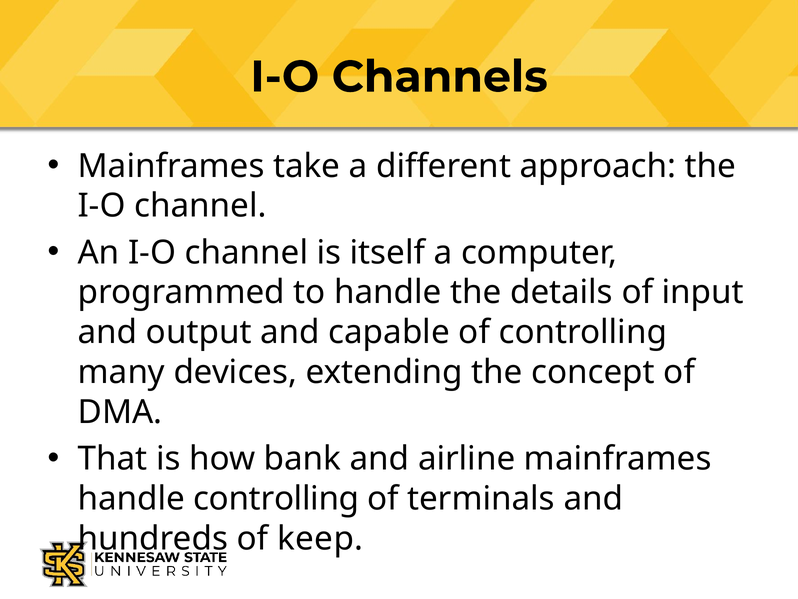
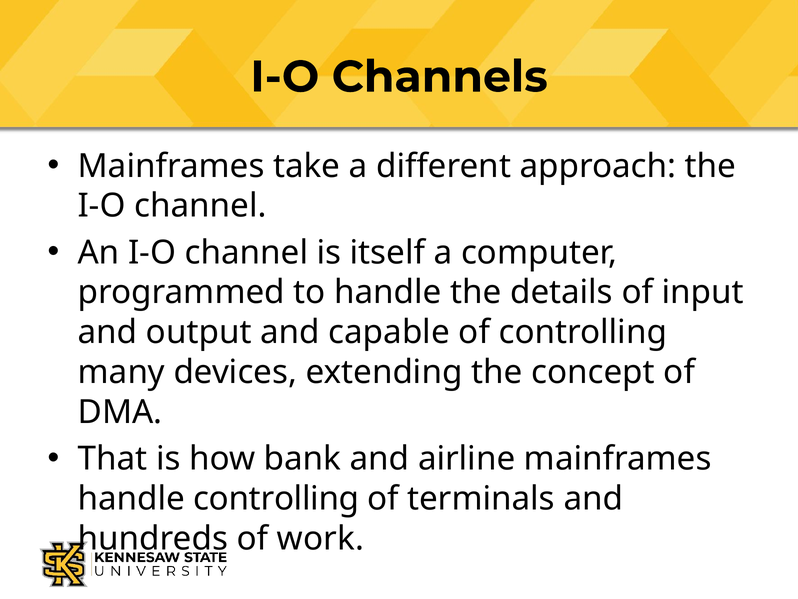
keep: keep -> work (320, 538)
